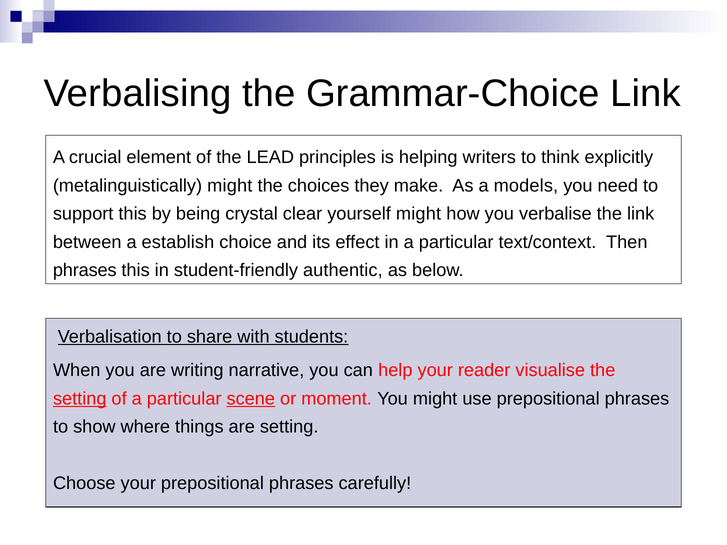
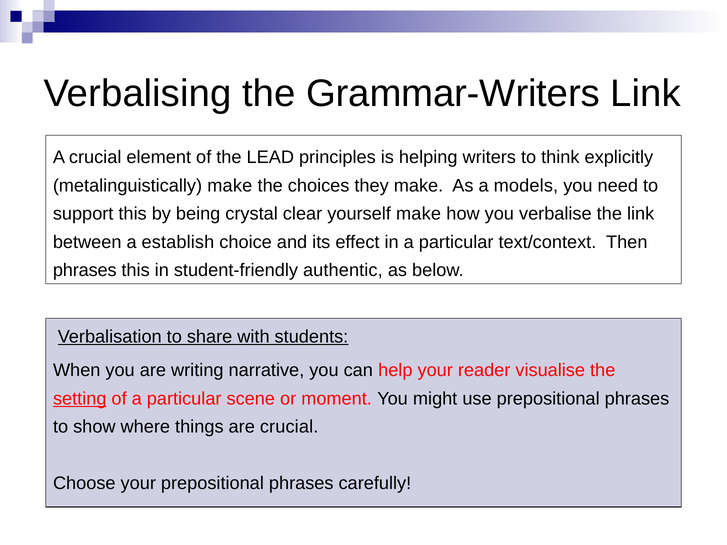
Grammar-Choice: Grammar-Choice -> Grammar-Writers (453, 94)
metalinguistically might: might -> make (230, 186)
yourself might: might -> make (419, 214)
scene underline: present -> none (251, 399)
are setting: setting -> crucial (289, 427)
